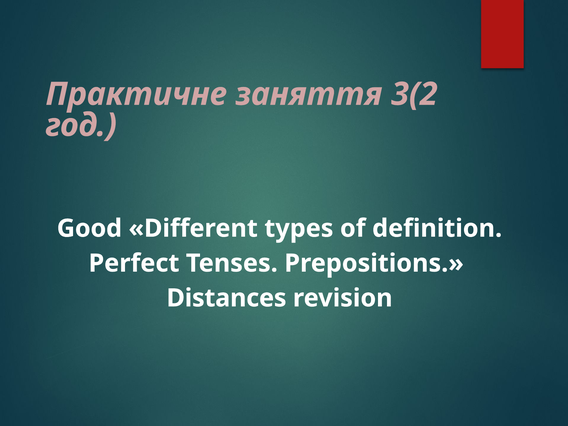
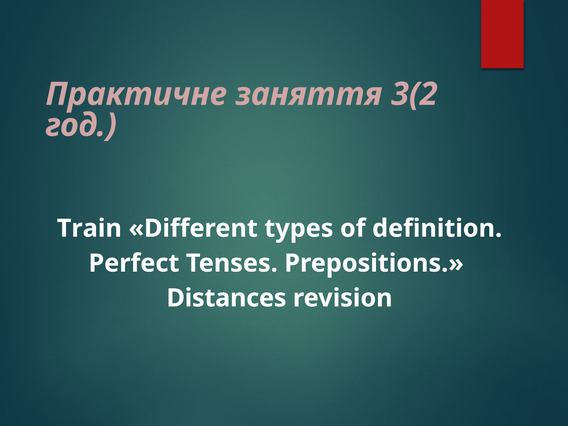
Good: Good -> Train (89, 228)
